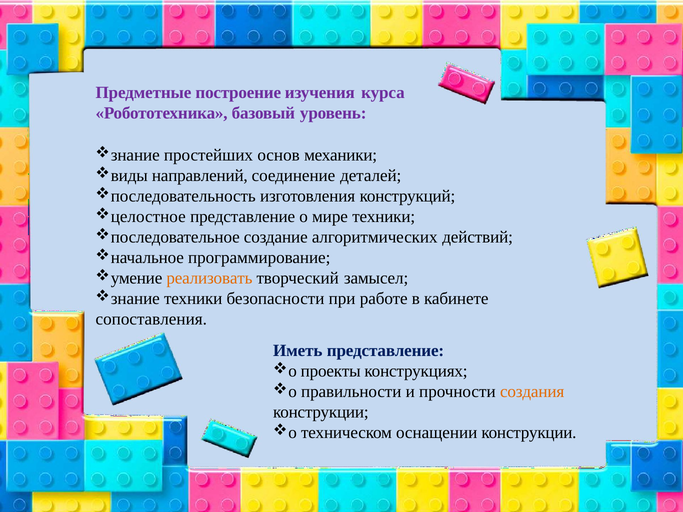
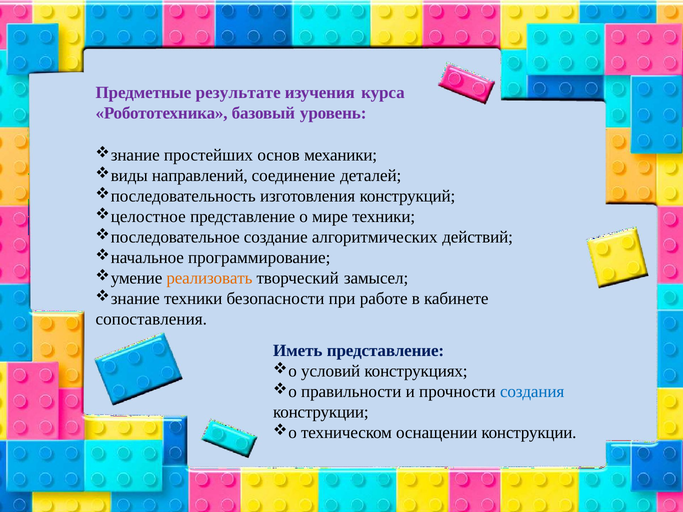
построение: построение -> результате (238, 93)
проекты: проекты -> условий (331, 371)
создания colour: orange -> blue (532, 392)
